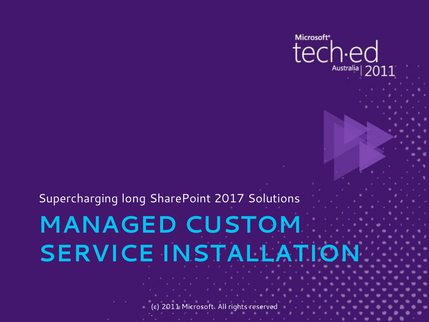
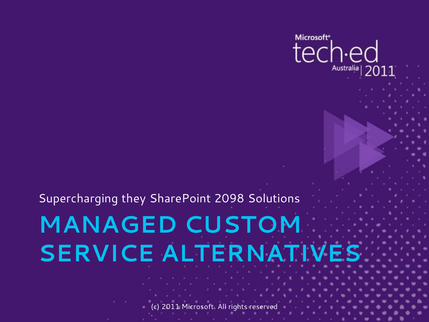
long: long -> they (134, 198)
2017: 2017 -> 2098 (229, 198)
INSTALLATION: INSTALLATION -> ALTERNATIVES (261, 253)
